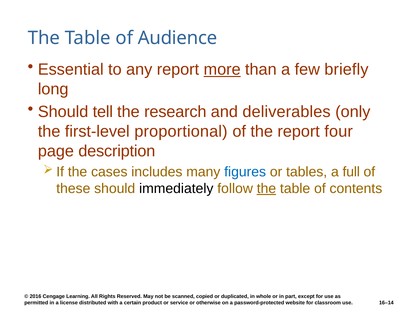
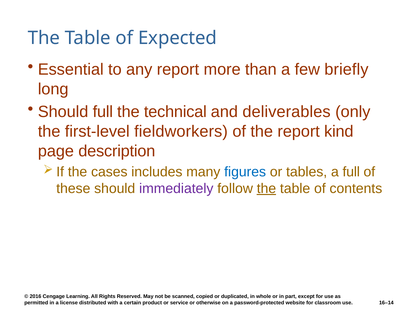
Audience: Audience -> Expected (177, 38)
more underline: present -> none (222, 69)
Should tell: tell -> full (103, 112)
research: research -> technical (175, 112)
proportional: proportional -> fieldworkers (181, 131)
four: four -> kind (339, 131)
immediately colour: black -> purple (176, 188)
